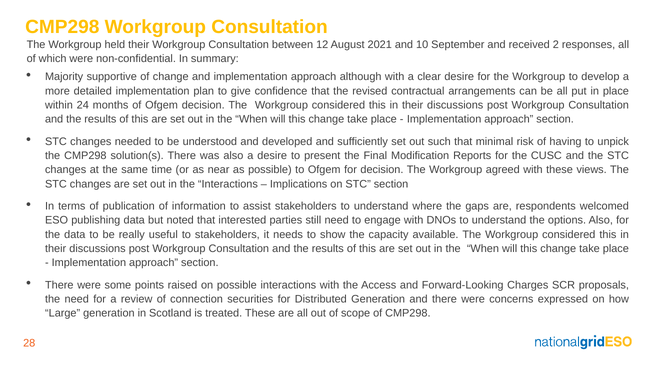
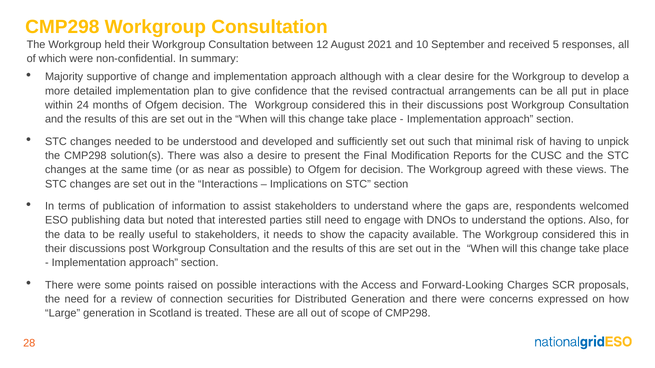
2: 2 -> 5 (556, 45)
